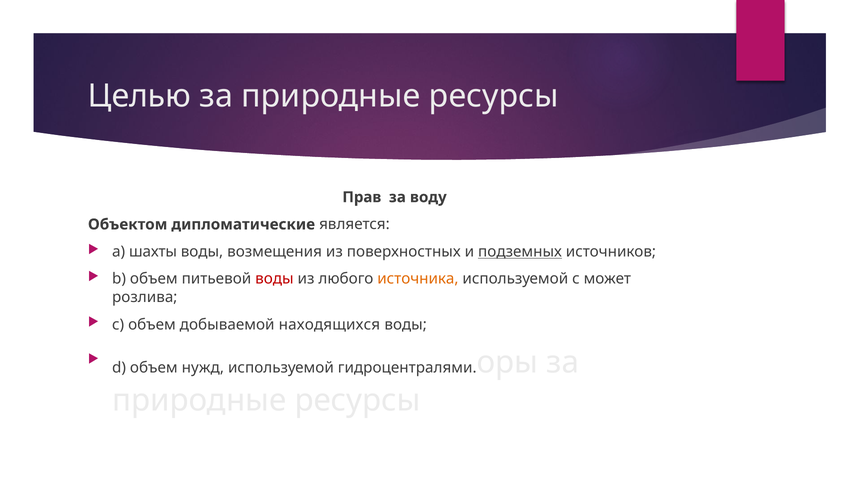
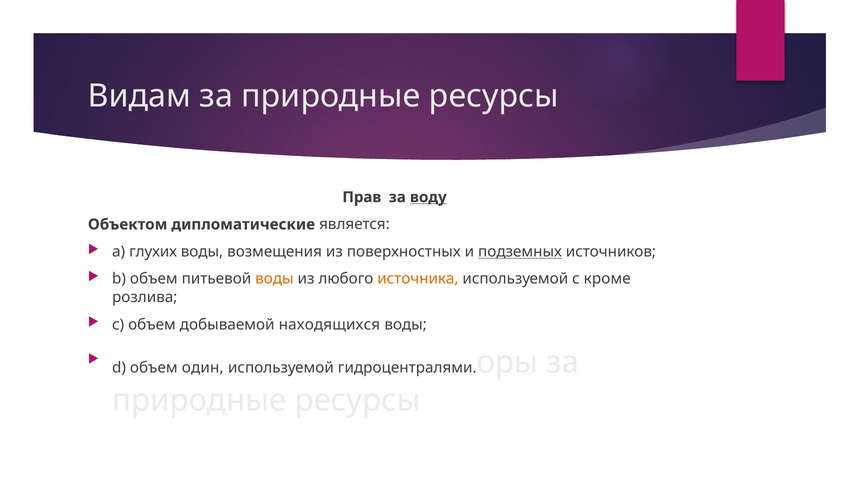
Целью: Целью -> Видам (139, 96)
воду underline: none -> present (428, 197)
шахты: шахты -> глухих (153, 252)
воды colour: red -> orange (274, 279)
может: может -> кроме (607, 279)
нужд: нужд -> один (203, 368)
